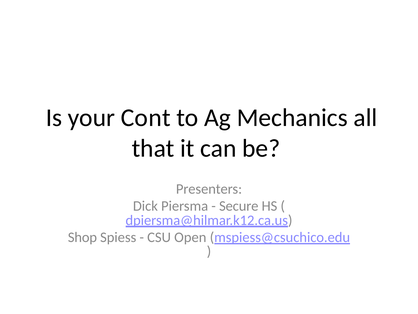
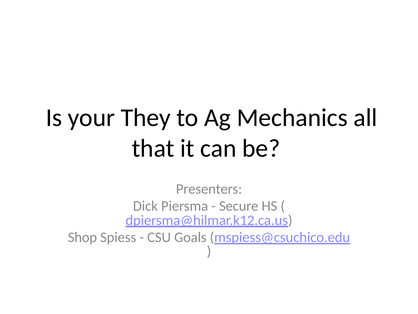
Cont: Cont -> They (146, 117)
Open: Open -> Goals (190, 237)
